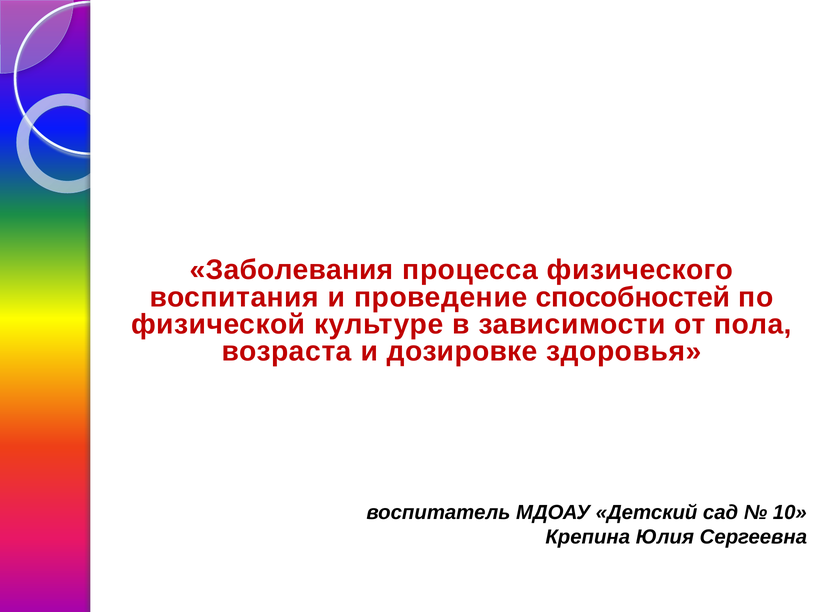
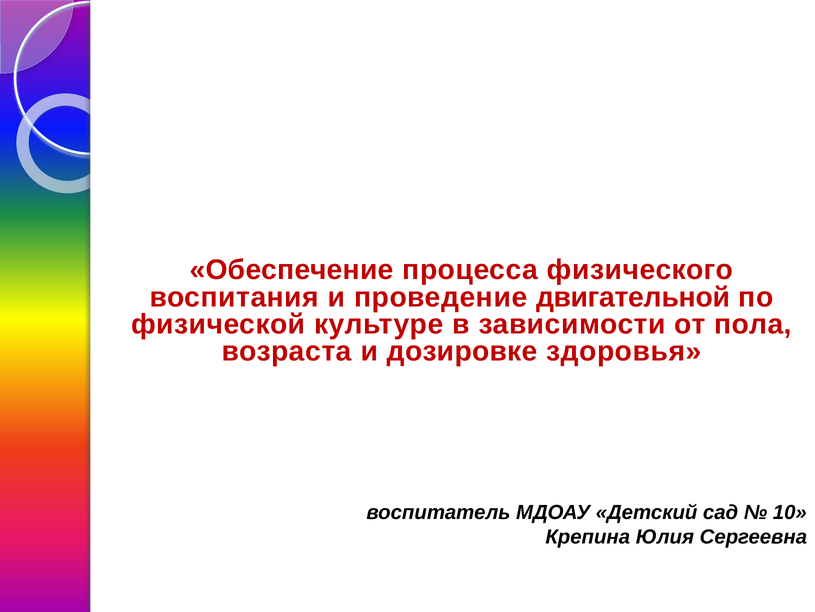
Заболевания: Заболевания -> Обеспечение (292, 270)
способностей: способностей -> двигательной (633, 297)
